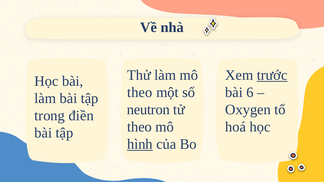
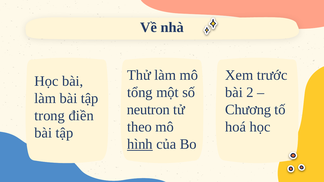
trước underline: present -> none (272, 75)
theo: theo -> tổng (140, 93)
6: 6 -> 2 (250, 93)
Oxygen: Oxygen -> Chương (248, 110)
